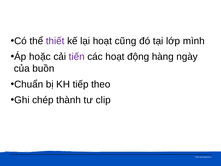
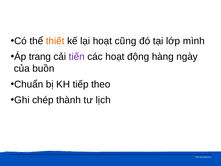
thiết colour: purple -> orange (55, 41)
hoặc: hoặc -> trang (40, 57)
clip: clip -> lịch (103, 100)
